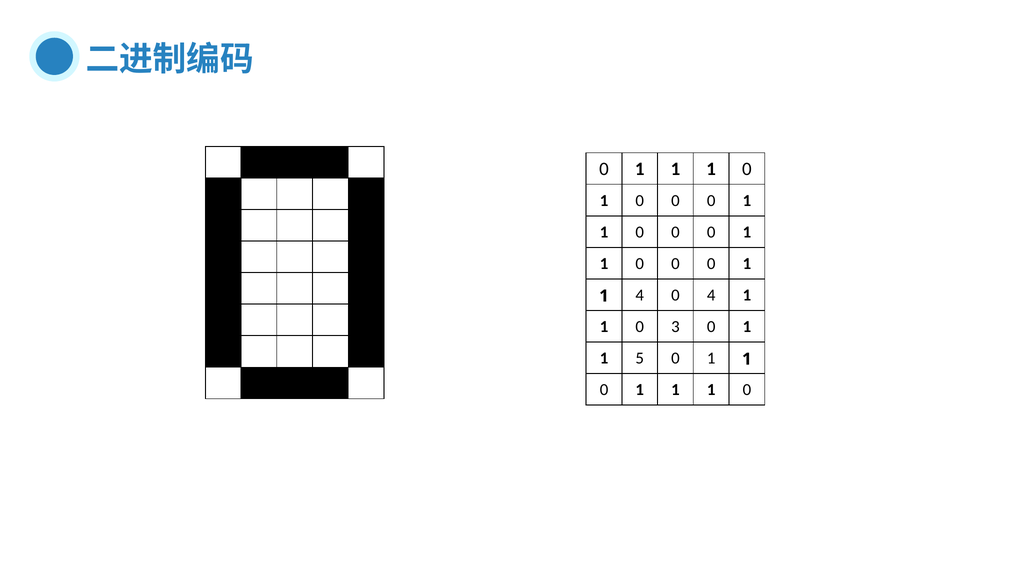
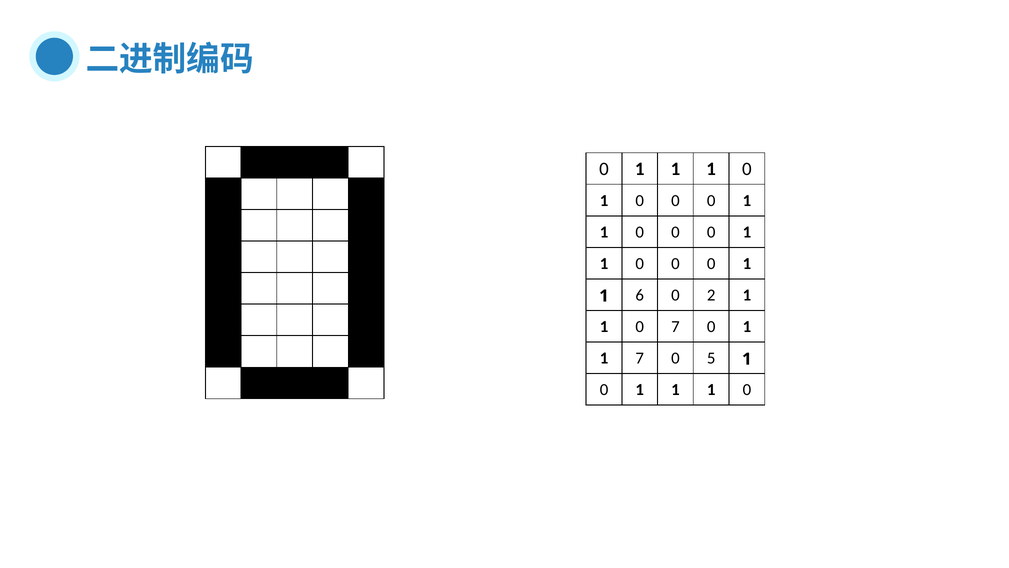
1 4: 4 -> 6 (640, 295)
0 4: 4 -> 2 (711, 295)
0 3: 3 -> 7 (675, 327)
1 5: 5 -> 7 (640, 358)
1: 1 -> 5 (711, 358)
